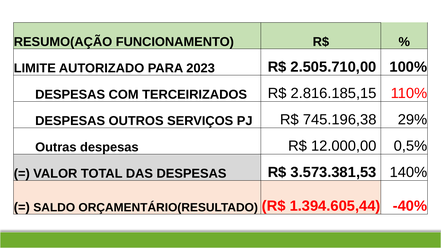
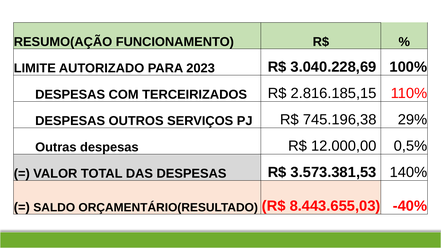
2.505.710,00: 2.505.710,00 -> 3.040.228,69 (333, 67)
1.394.605,44: 1.394.605,44 -> 8.443.655,03 (335, 206)
